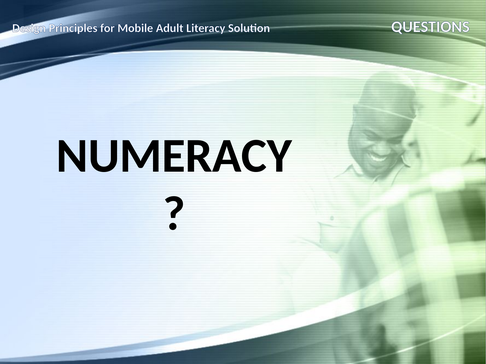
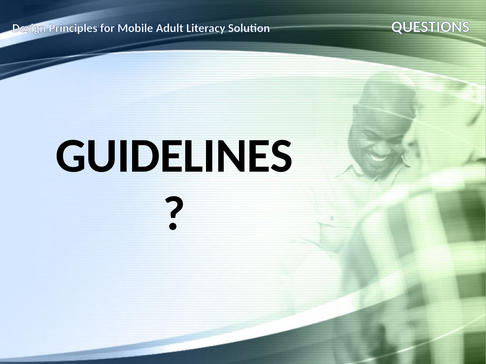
NUMERACY: NUMERACY -> GUIDELINES (174, 156)
